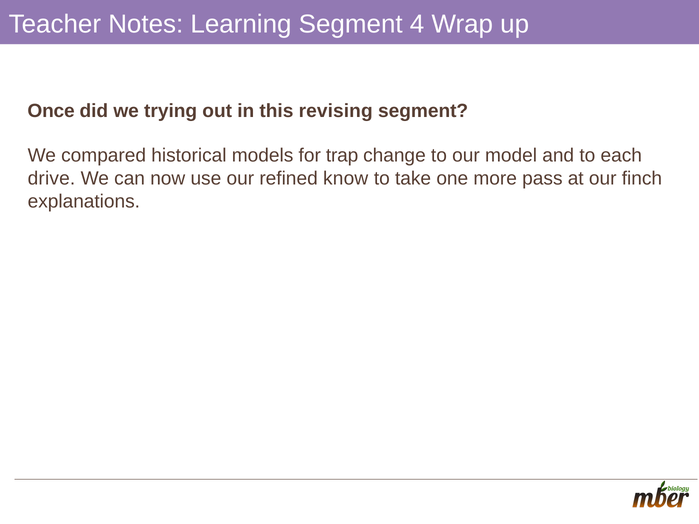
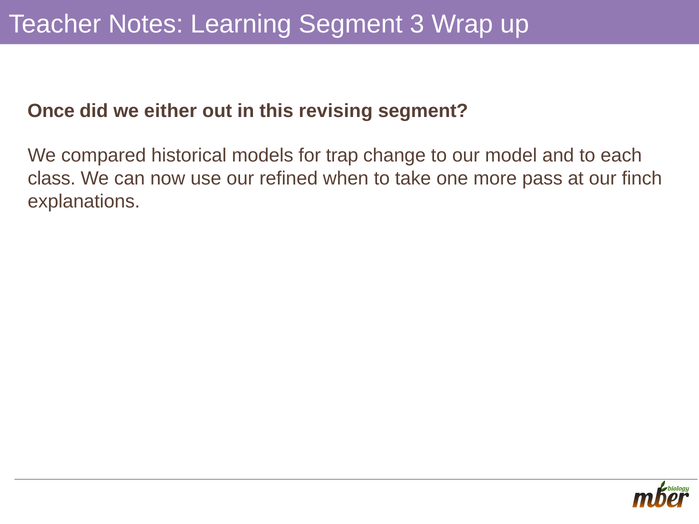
4: 4 -> 3 (417, 24)
trying: trying -> either (171, 111)
drive: drive -> class (52, 179)
know: know -> when (346, 179)
